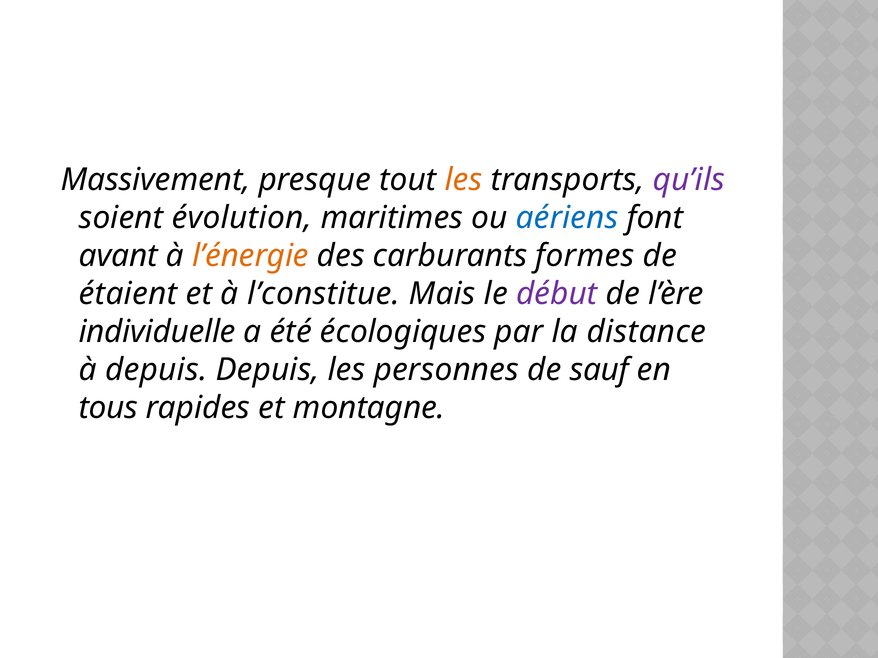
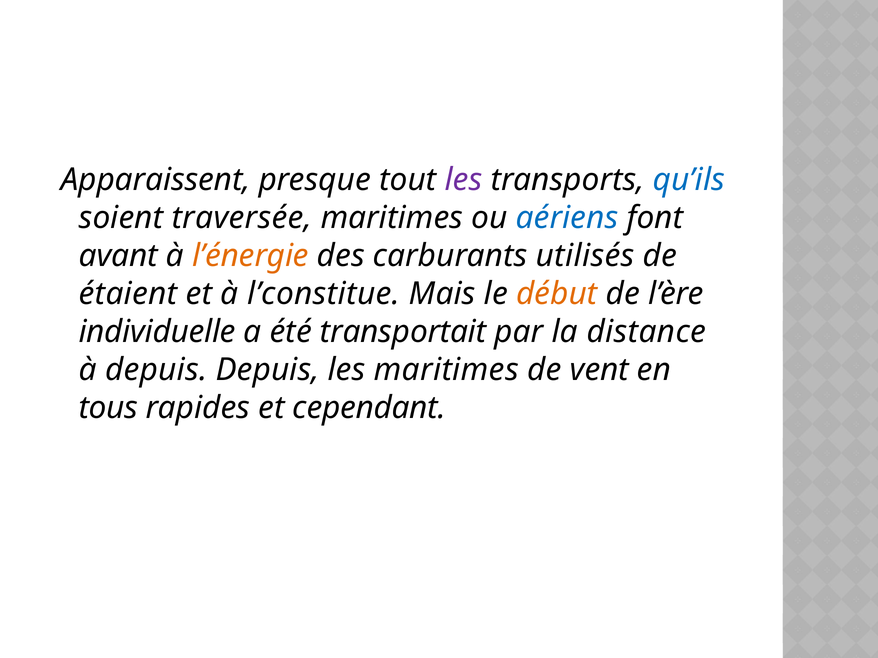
Massivement: Massivement -> Apparaissent (156, 180)
les colour: orange -> purple (464, 180)
qu’ils colour: purple -> blue (689, 180)
évolution: évolution -> traversée (242, 218)
formes: formes -> utilisés (585, 256)
début colour: purple -> orange (557, 294)
écologiques: écologiques -> transportait (403, 332)
les personnes: personnes -> maritimes (446, 370)
sauf: sauf -> vent (599, 370)
montagne: montagne -> cependant (369, 408)
